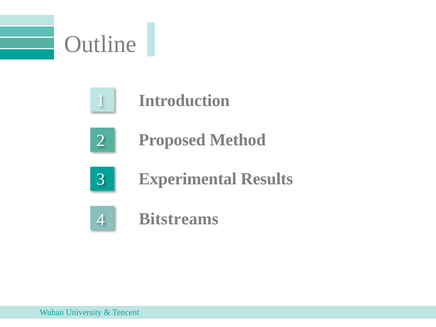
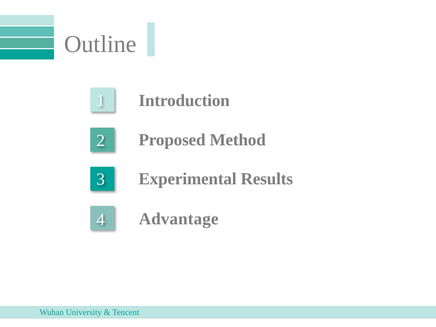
Bitstreams: Bitstreams -> Advantage (179, 219)
